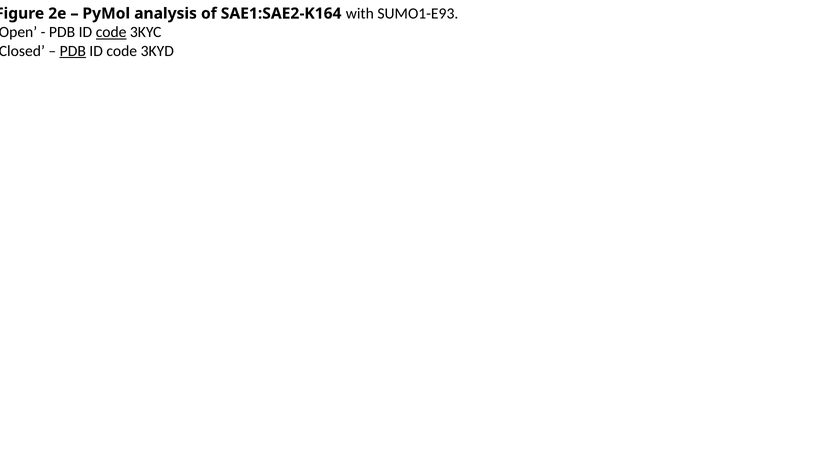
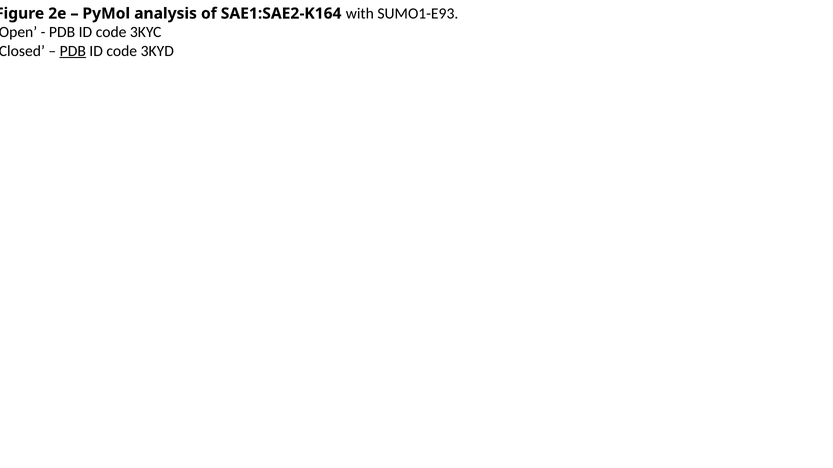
code underline: present -> none (111, 32)
